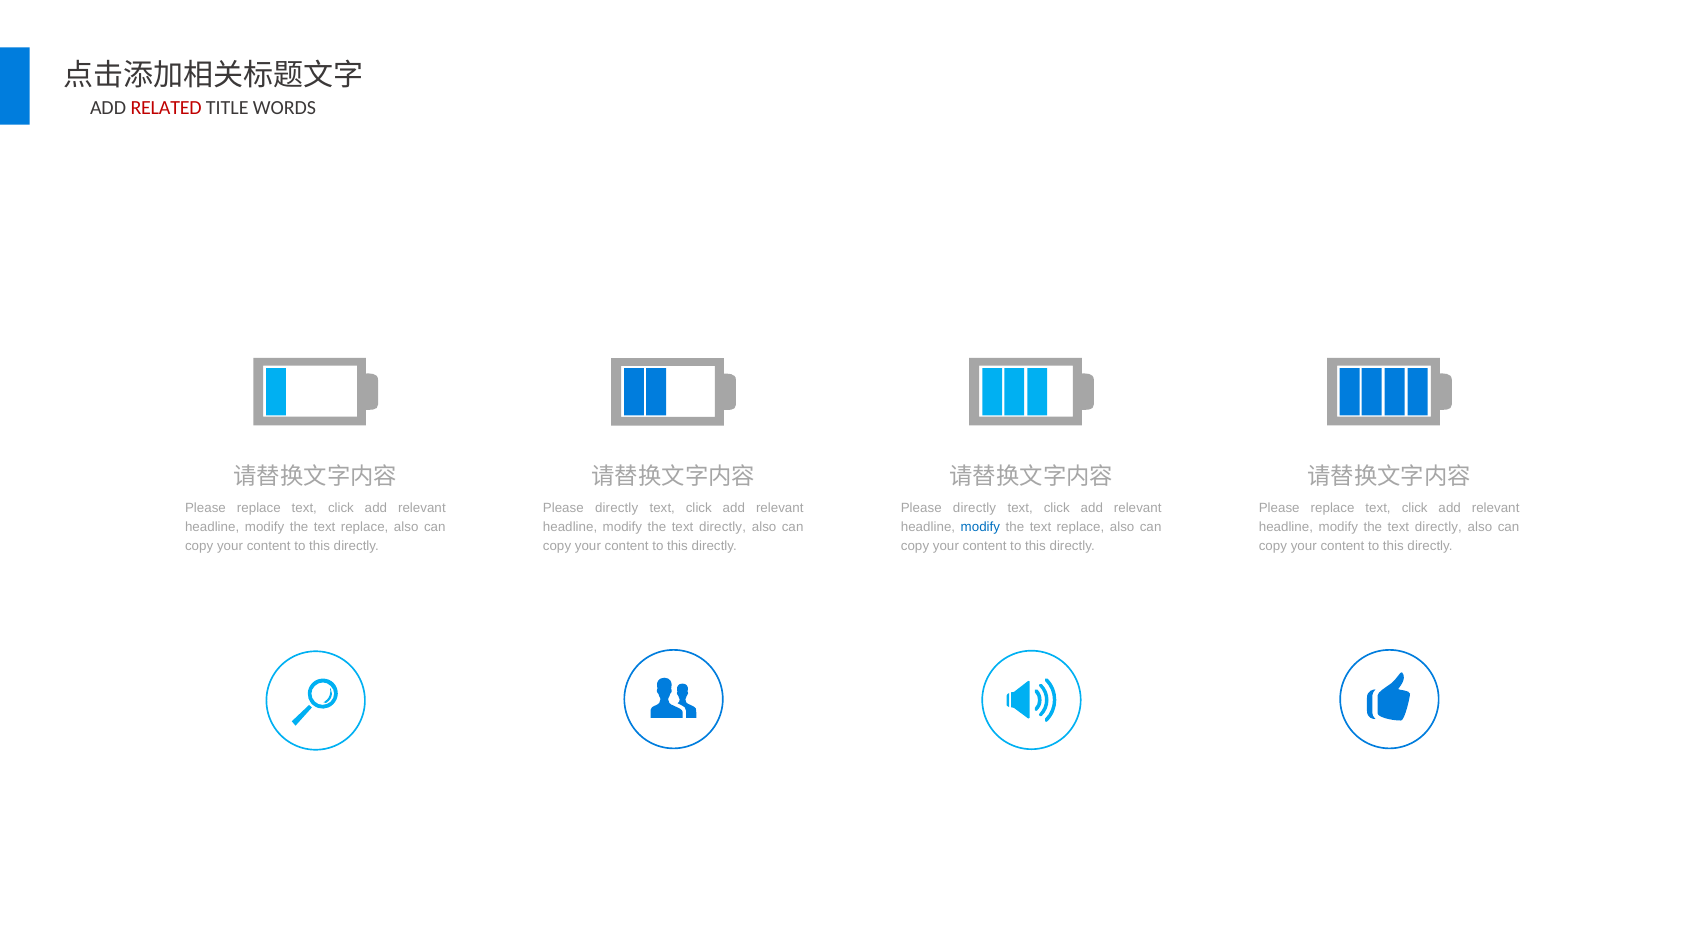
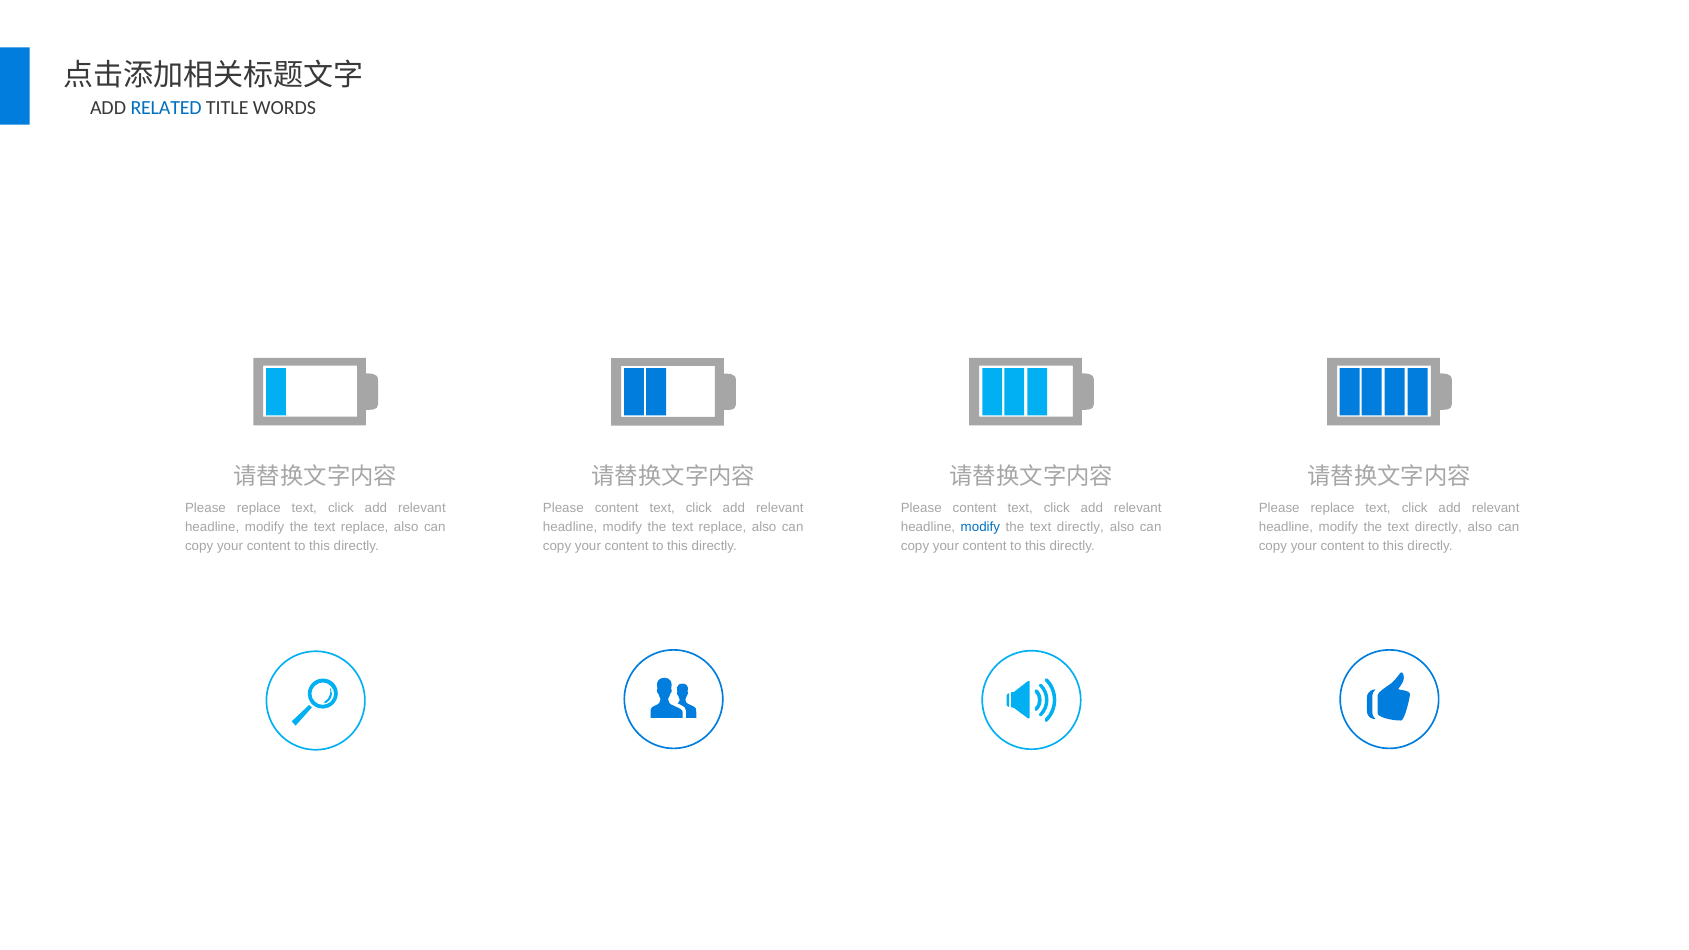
RELATED colour: red -> blue (166, 108)
directly: directly -> content (617, 508)
directly: directly -> content (975, 508)
directly: directly -> replace (723, 527)
replace: replace -> directly (1080, 527)
